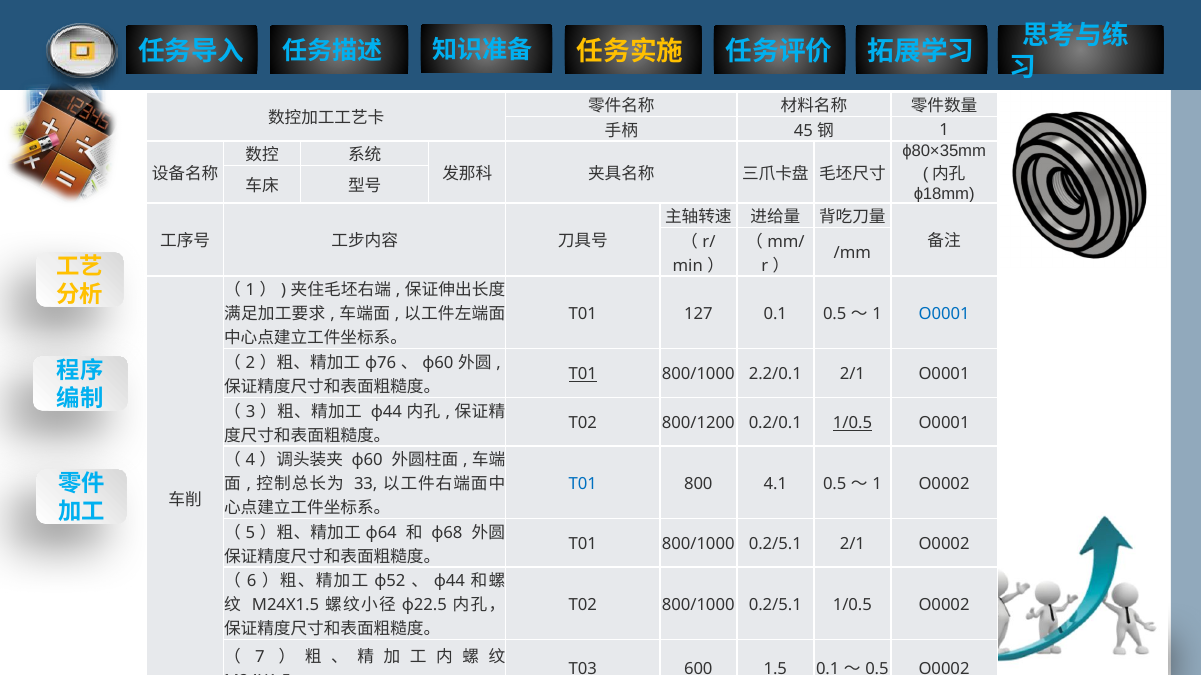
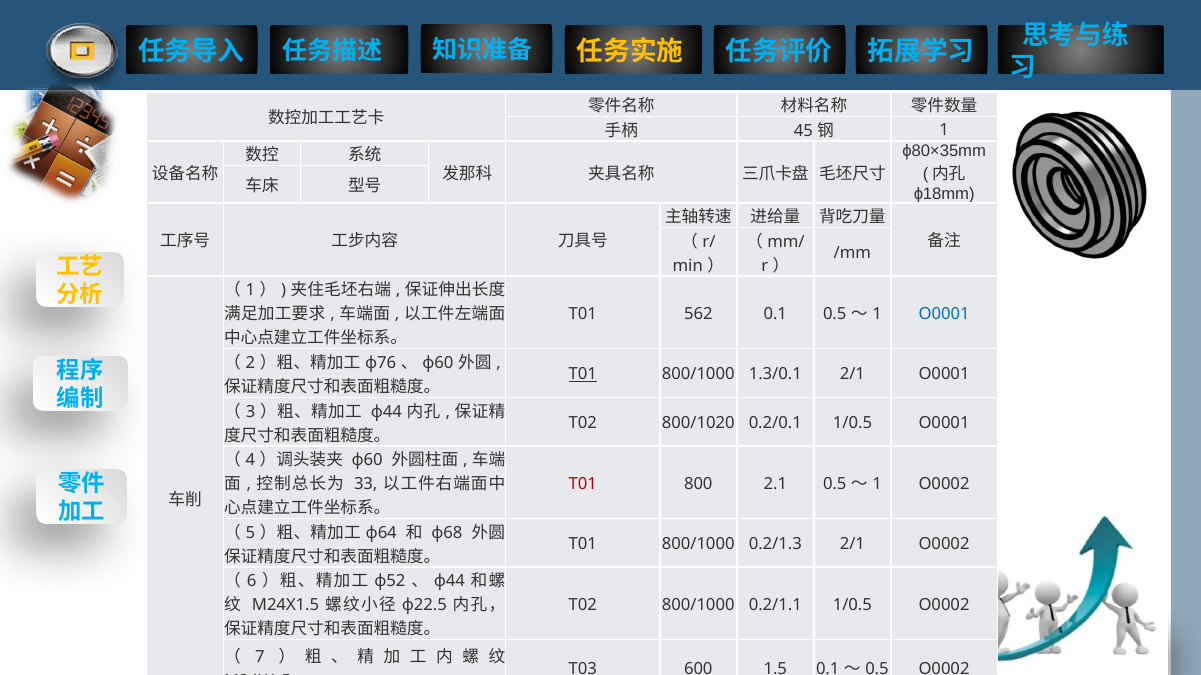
127: 127 -> 562 (698, 314)
2.2/0.1: 2.2/0.1 -> 1.3/0.1 (775, 375)
800/1200: 800/1200 -> 800/1020 (698, 423)
1/0.5 underline: present -> none (852, 423)
T01 colour: blue -> red (583, 484)
4.1: 4.1 -> 2.1 (775, 484)
T01 800/1000 0.2/5.1: 0.2/5.1 -> 0.2/1.3 (775, 545)
T02 800/1000 0.2/5.1: 0.2/5.1 -> 0.2/1.1 (775, 605)
